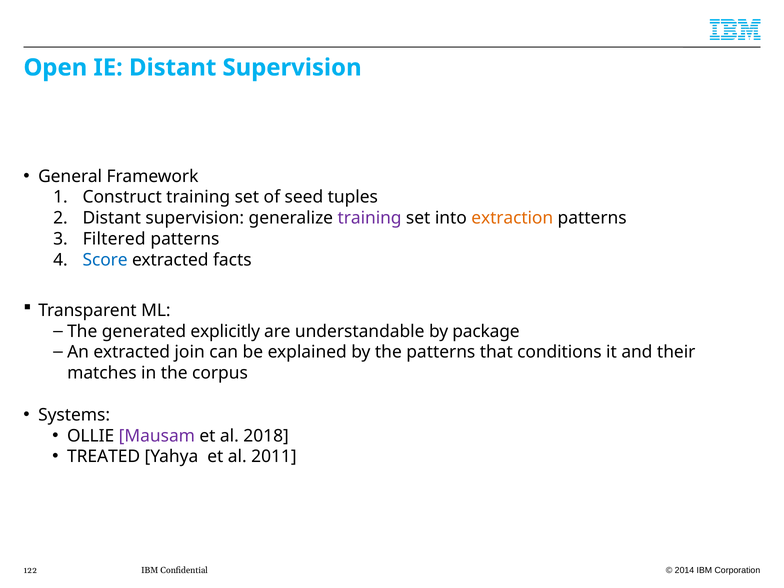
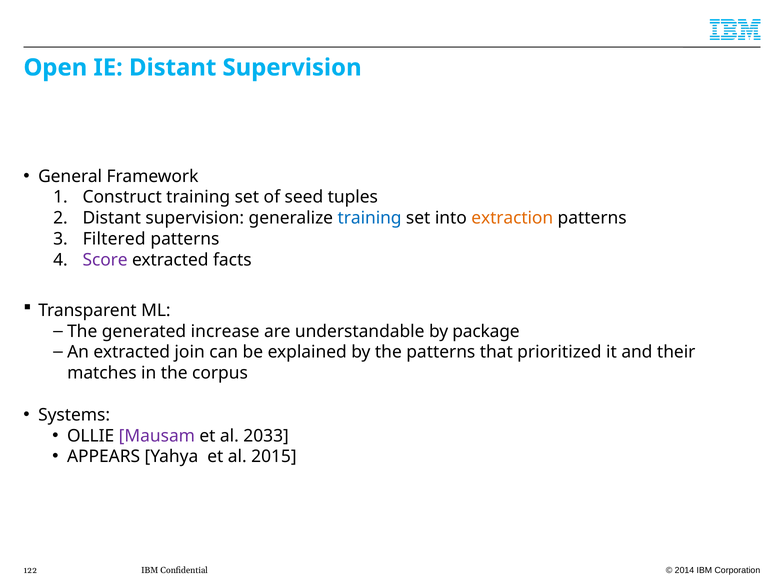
training colour: purple -> blue (370, 218)
Score colour: blue -> purple (105, 260)
explicitly: explicitly -> increase (225, 331)
conditions: conditions -> prioritized (559, 352)
2018: 2018 -> 2033 (266, 436)
TREATED: TREATED -> APPEARS (104, 457)
2011: 2011 -> 2015 (274, 457)
